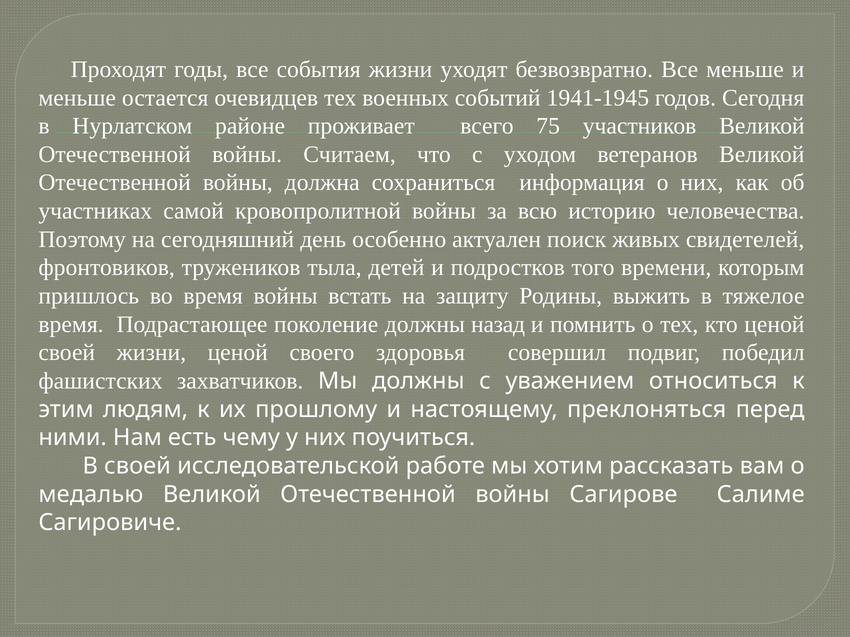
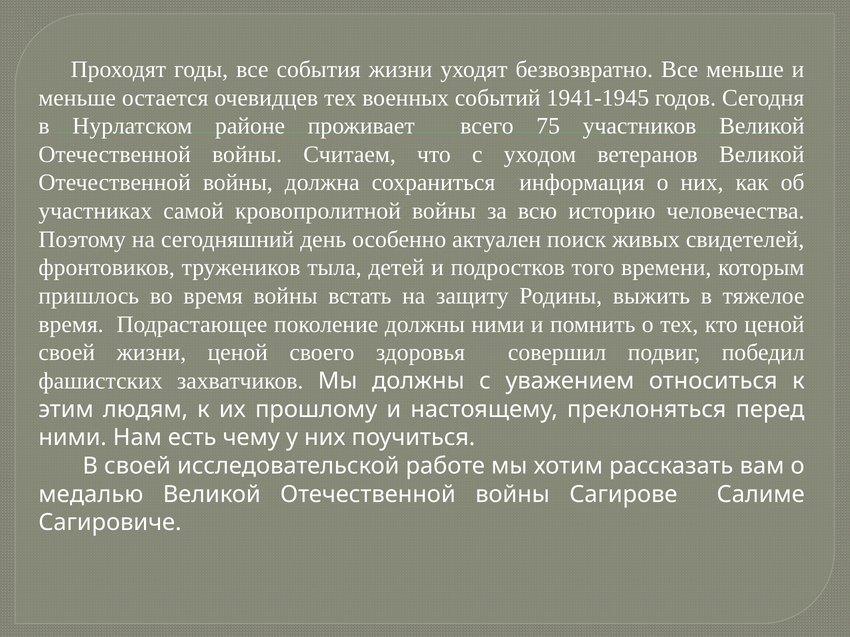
должны назад: назад -> ними (498, 325)
